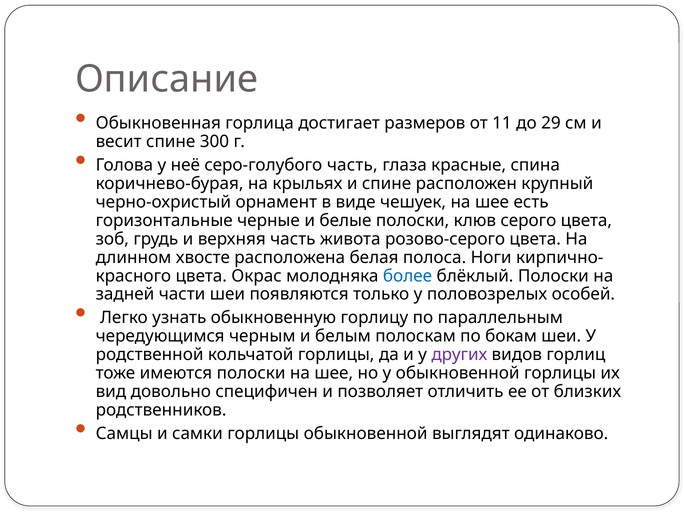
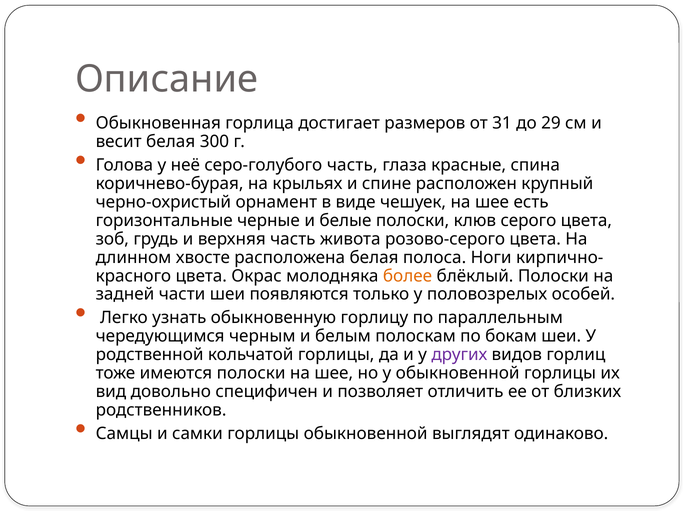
11: 11 -> 31 (502, 123)
весит спине: спине -> белая (171, 142)
более colour: blue -> orange (408, 276)
